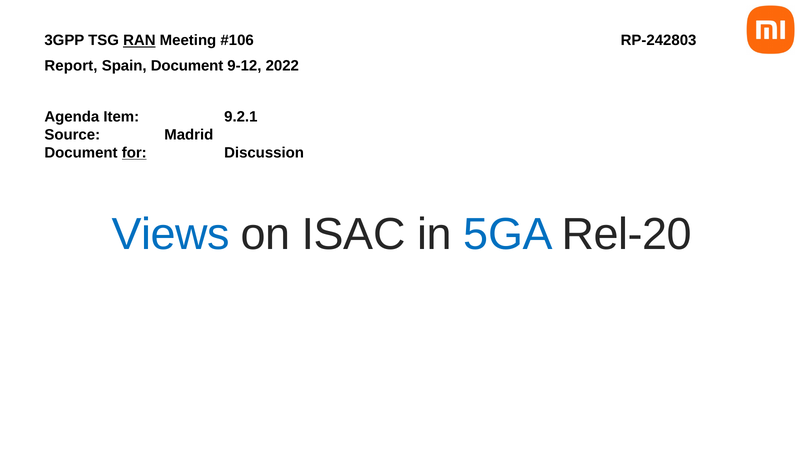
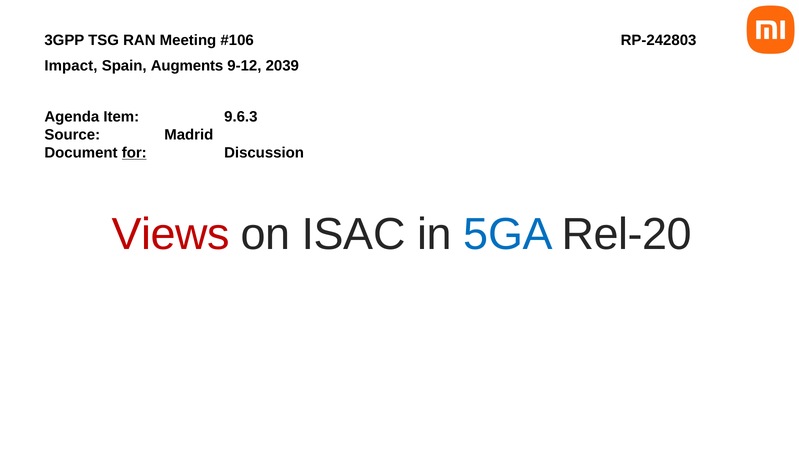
RAN underline: present -> none (139, 41)
Report: Report -> Impact (71, 66)
Spain Document: Document -> Augments (187, 66)
2022: 2022 -> 2039 (282, 66)
9.2.1: 9.2.1 -> 9.6.3 (241, 117)
Views colour: blue -> red (171, 235)
